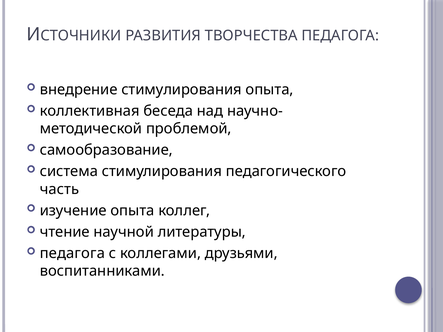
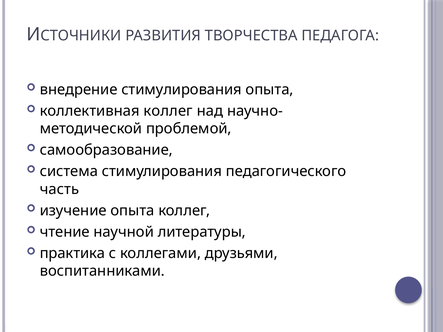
коллективная беседа: беседа -> коллег (168, 111)
педагога: педагога -> практика (72, 254)
